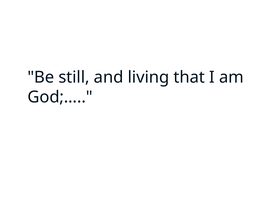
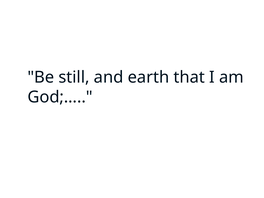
living: living -> earth (148, 77)
